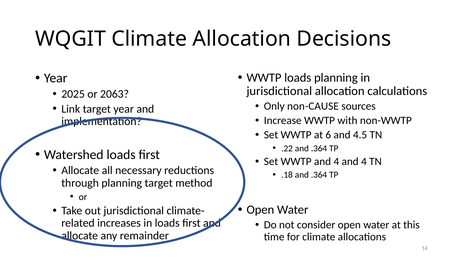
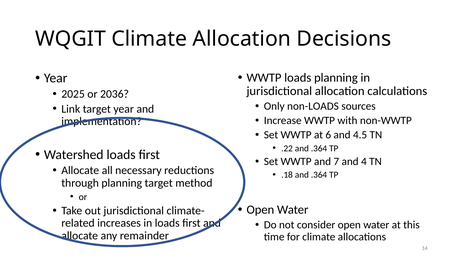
2063: 2063 -> 2036 (115, 94)
non-CAUSE: non-CAUSE -> non-LOADS (313, 106)
WWTP and 4: 4 -> 7 (336, 162)
